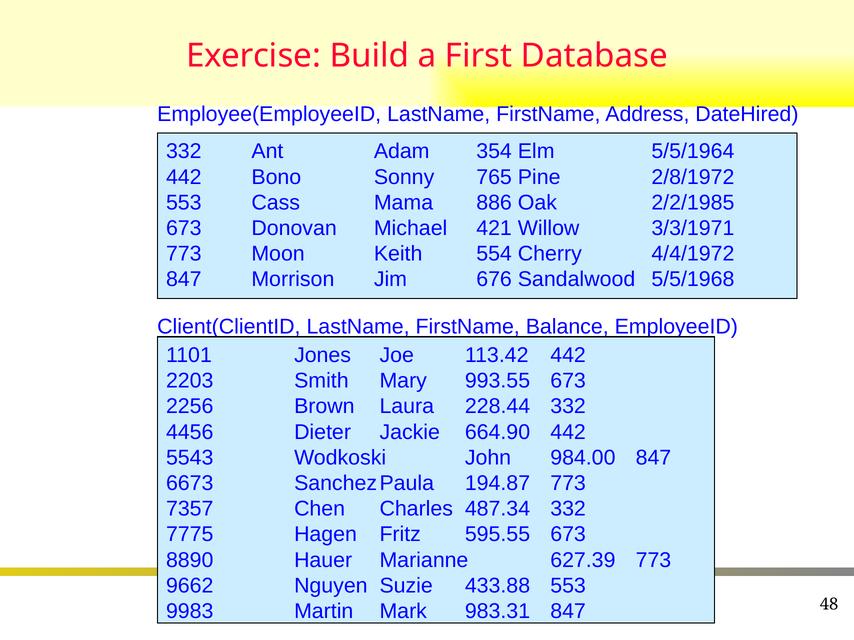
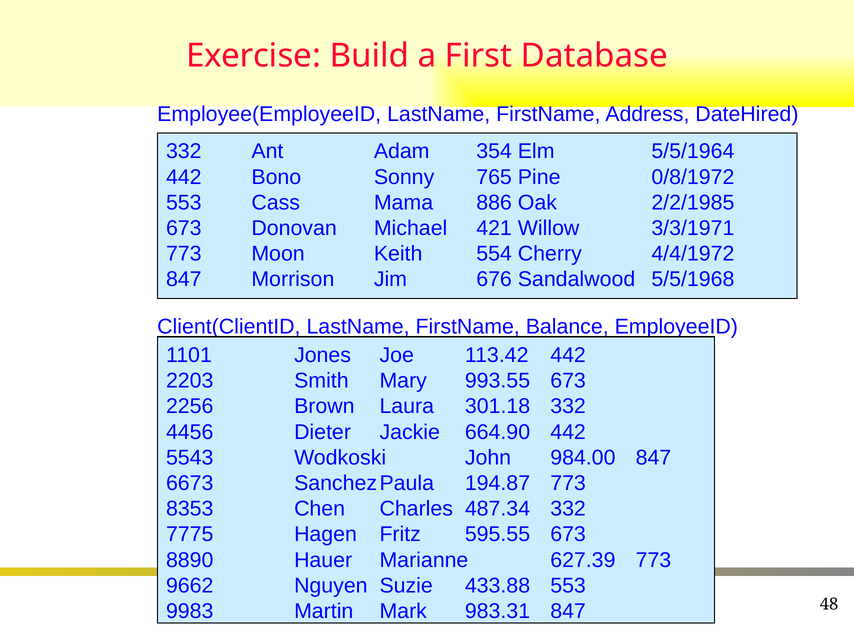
2/8/1972: 2/8/1972 -> 0/8/1972 (693, 177)
228.44: 228.44 -> 301.18 (498, 407)
7357: 7357 -> 8353 (190, 509)
